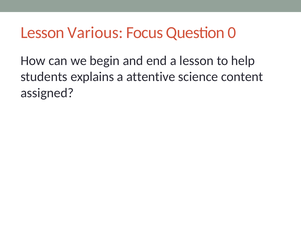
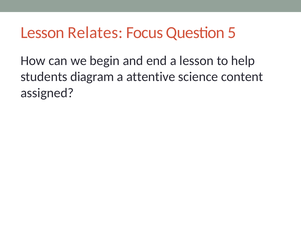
Various: Various -> Relates (95, 33)
0: 0 -> 5 (232, 33)
explains: explains -> diagram (92, 77)
